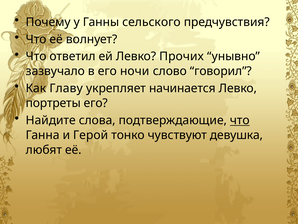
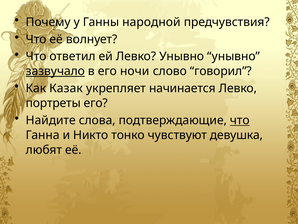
сельского: сельского -> народной (151, 22)
Левко Прочих: Прочих -> Унывно (182, 56)
зазвучало underline: none -> present (55, 71)
Главу: Главу -> Казак (66, 88)
Герой: Герой -> Никто (91, 135)
